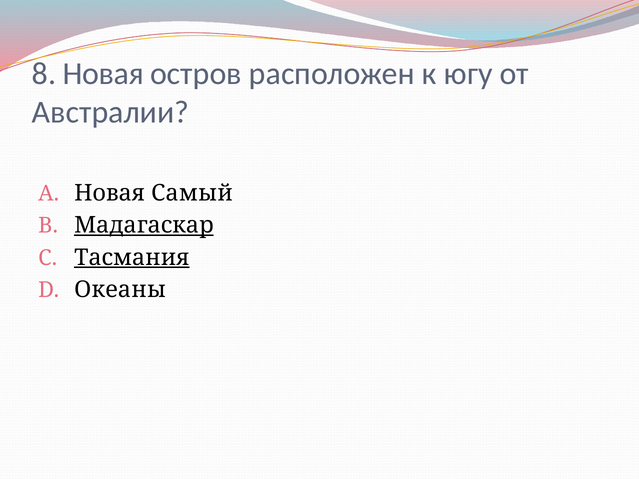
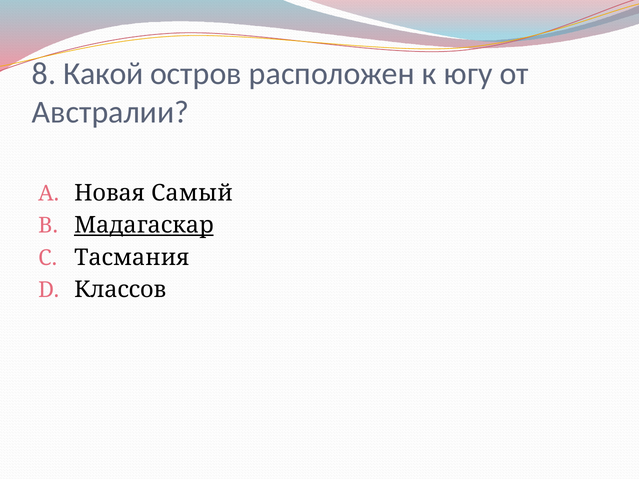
8 Новая: Новая -> Какой (103, 74)
Тасмания underline: present -> none (132, 258)
Океаны: Океаны -> Классов (120, 290)
